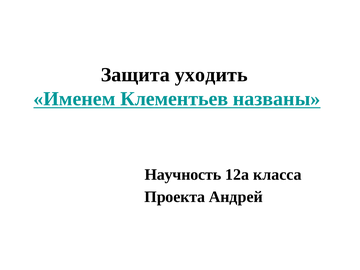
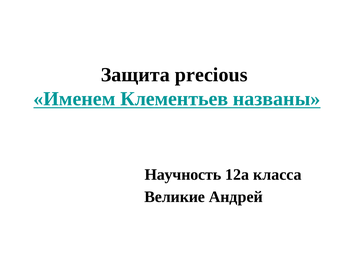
уходить: уходить -> precious (211, 75)
Проекта: Проекта -> Великие (175, 197)
